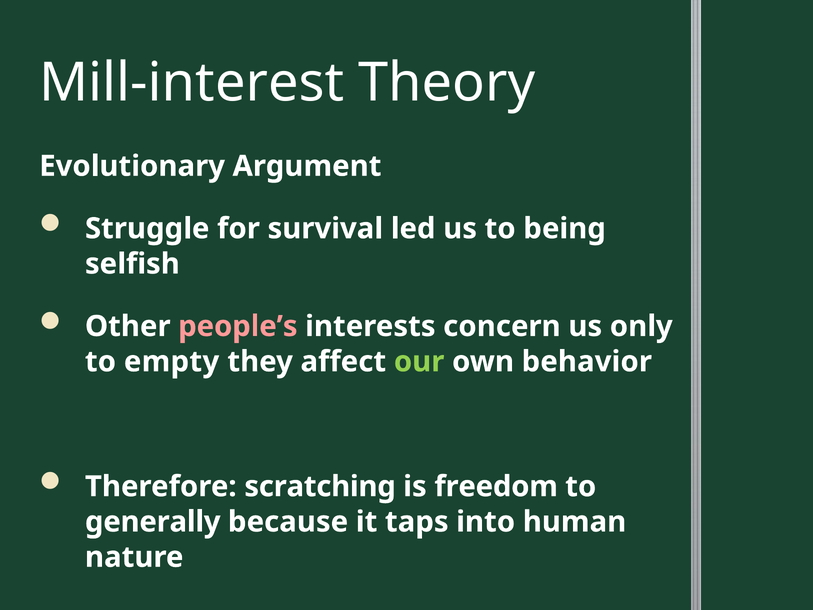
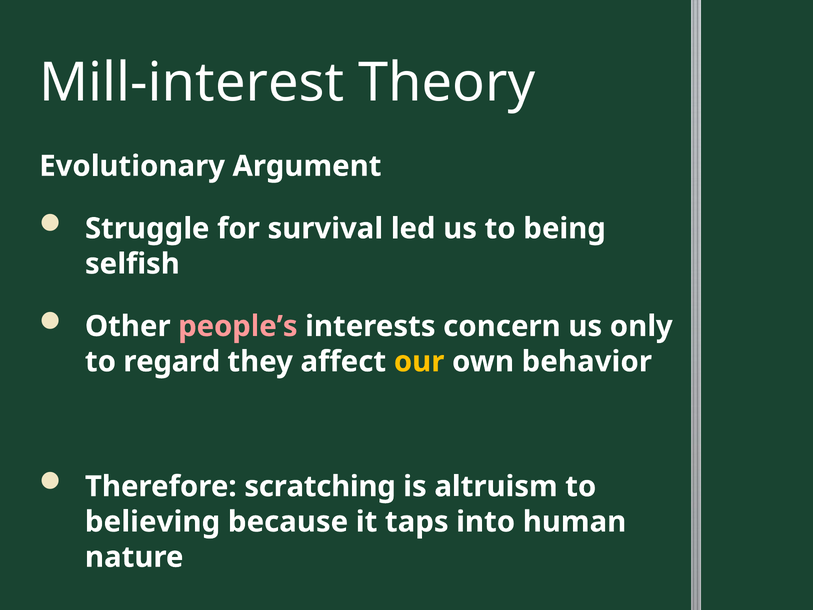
empty: empty -> regard (172, 362)
our colour: light green -> yellow (419, 362)
freedom: freedom -> altruism (496, 486)
generally: generally -> believing (153, 522)
